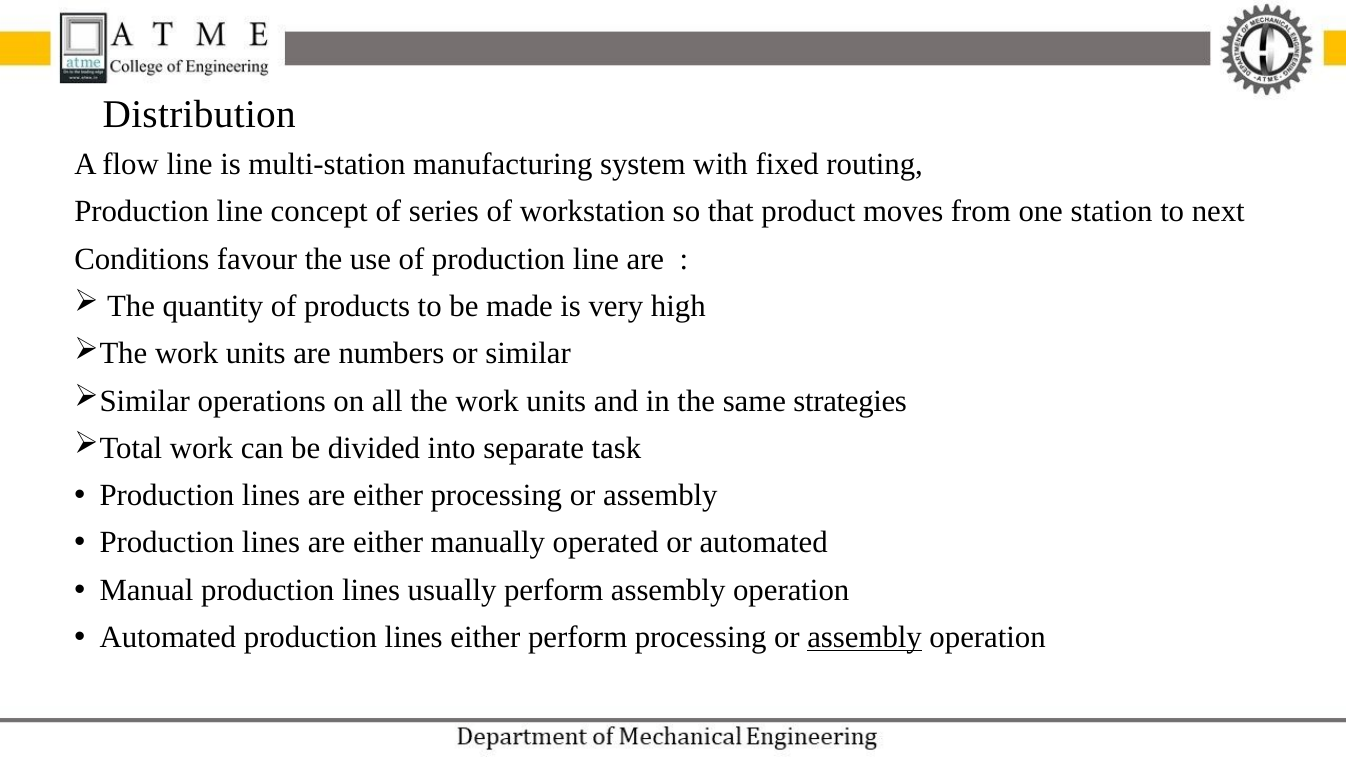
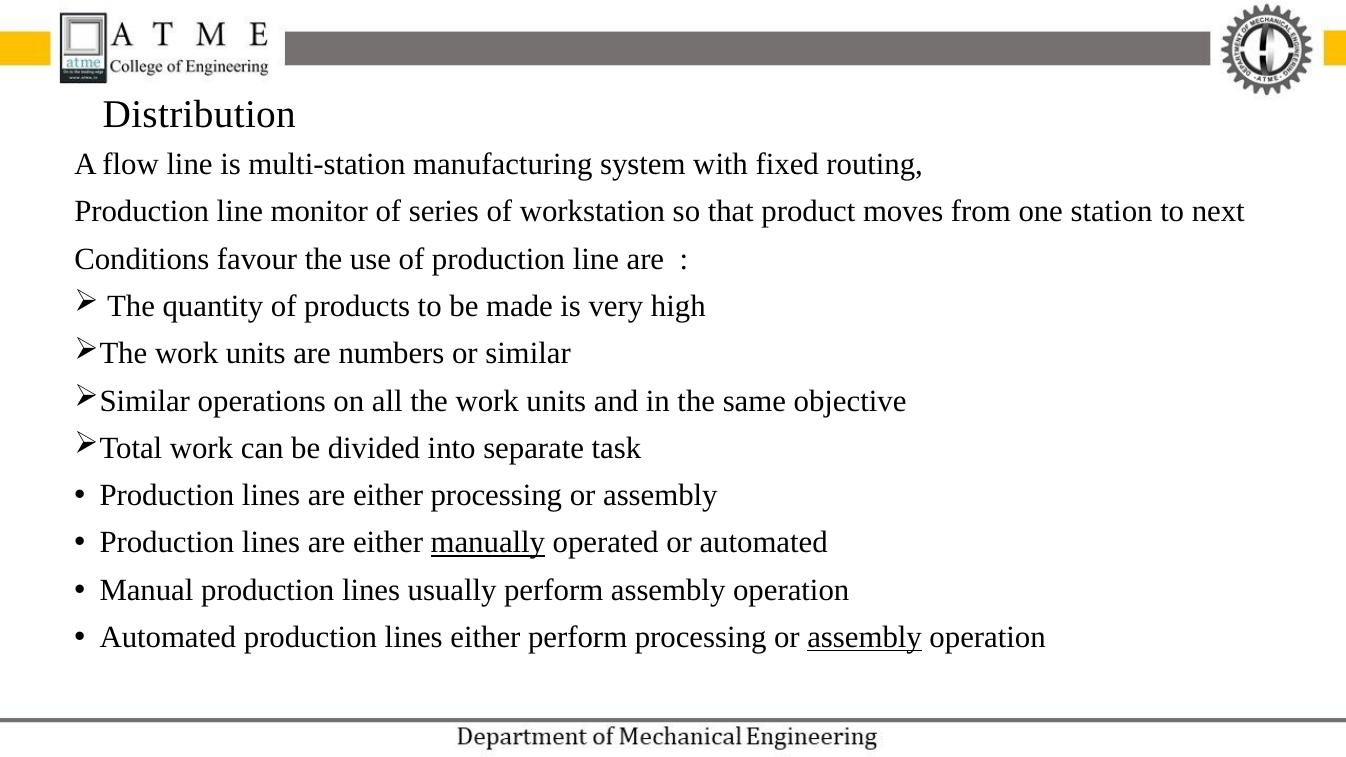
concept: concept -> monitor (319, 212)
strategies: strategies -> objective (850, 401)
manually underline: none -> present (488, 543)
